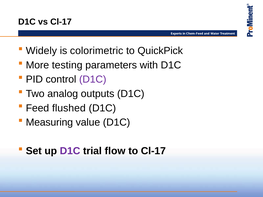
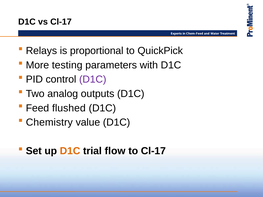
Widely: Widely -> Relays (41, 51)
colorimetric: colorimetric -> proportional (97, 51)
Measuring: Measuring -> Chemistry (49, 123)
D1C colour: purple -> orange (70, 151)
